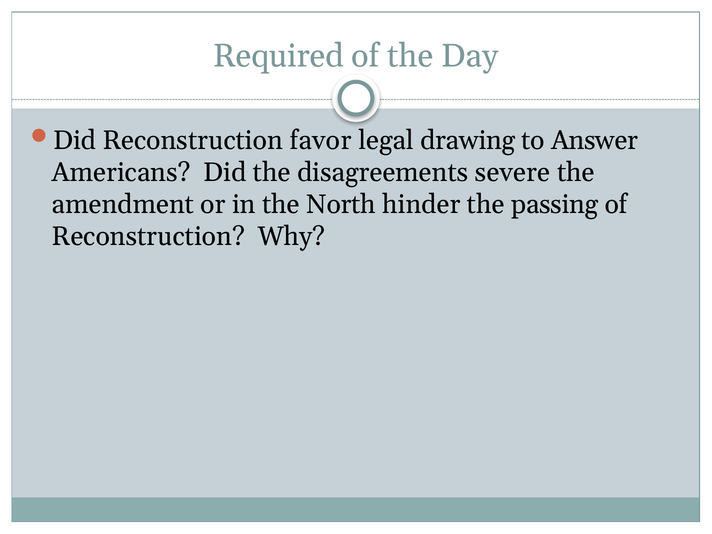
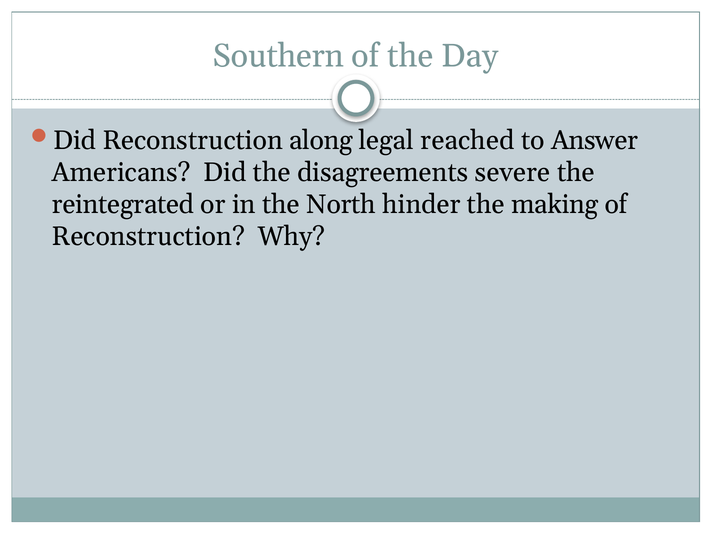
Required: Required -> Southern (278, 56)
favor: favor -> along (321, 140)
drawing: drawing -> reached (468, 140)
amendment: amendment -> reintegrated (123, 204)
passing: passing -> making (555, 204)
